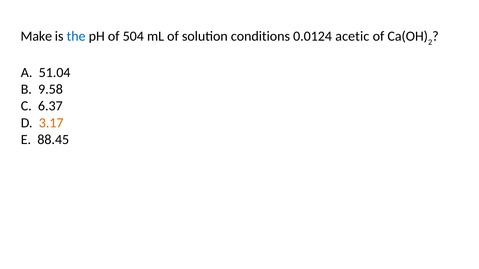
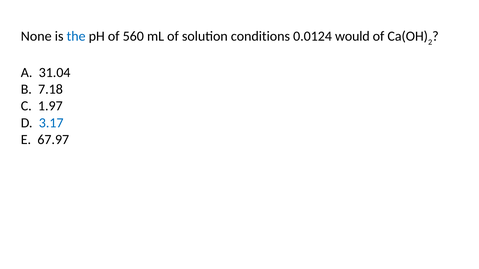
Make: Make -> None (36, 36)
504: 504 -> 560 (133, 36)
acetic: acetic -> would (352, 36)
51.04: 51.04 -> 31.04 (55, 73)
9.58: 9.58 -> 7.18 (50, 89)
6.37: 6.37 -> 1.97 (50, 106)
3.17 colour: orange -> blue (51, 123)
88.45: 88.45 -> 67.97 (53, 140)
